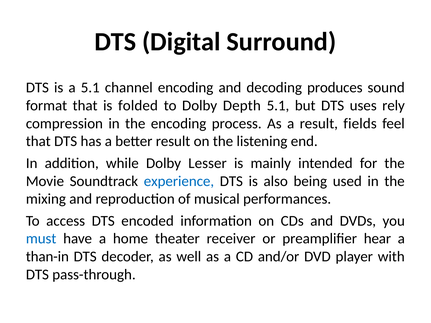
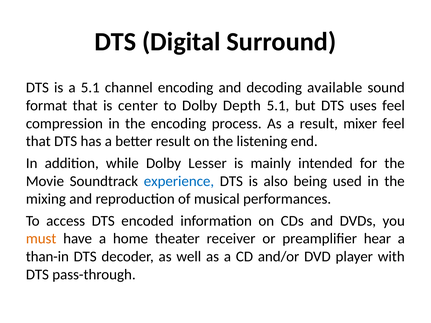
produces: produces -> available (335, 88)
folded: folded -> center (138, 106)
uses rely: rely -> feel (394, 106)
fields: fields -> mixer (360, 124)
must colour: blue -> orange (41, 239)
